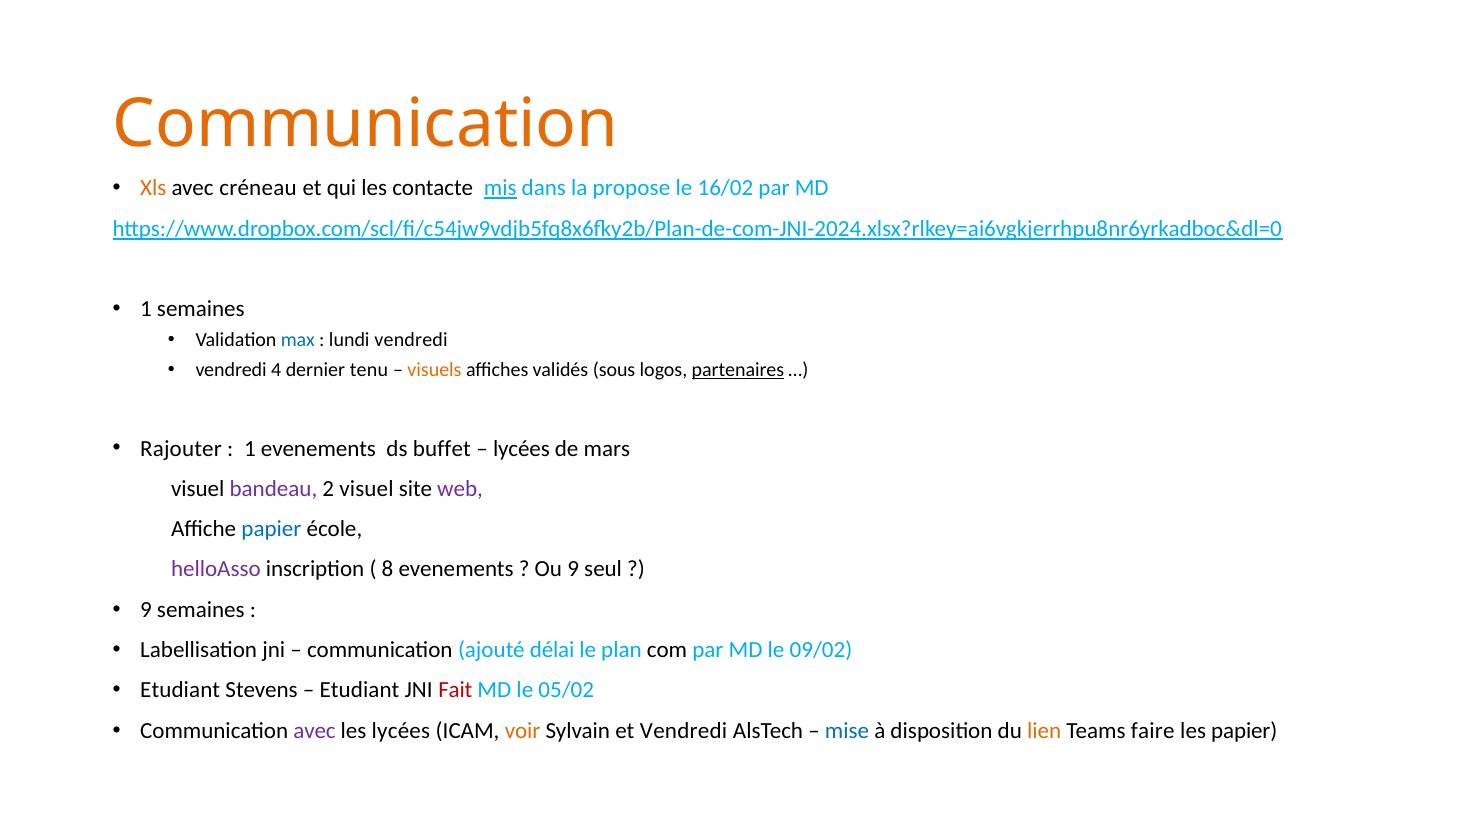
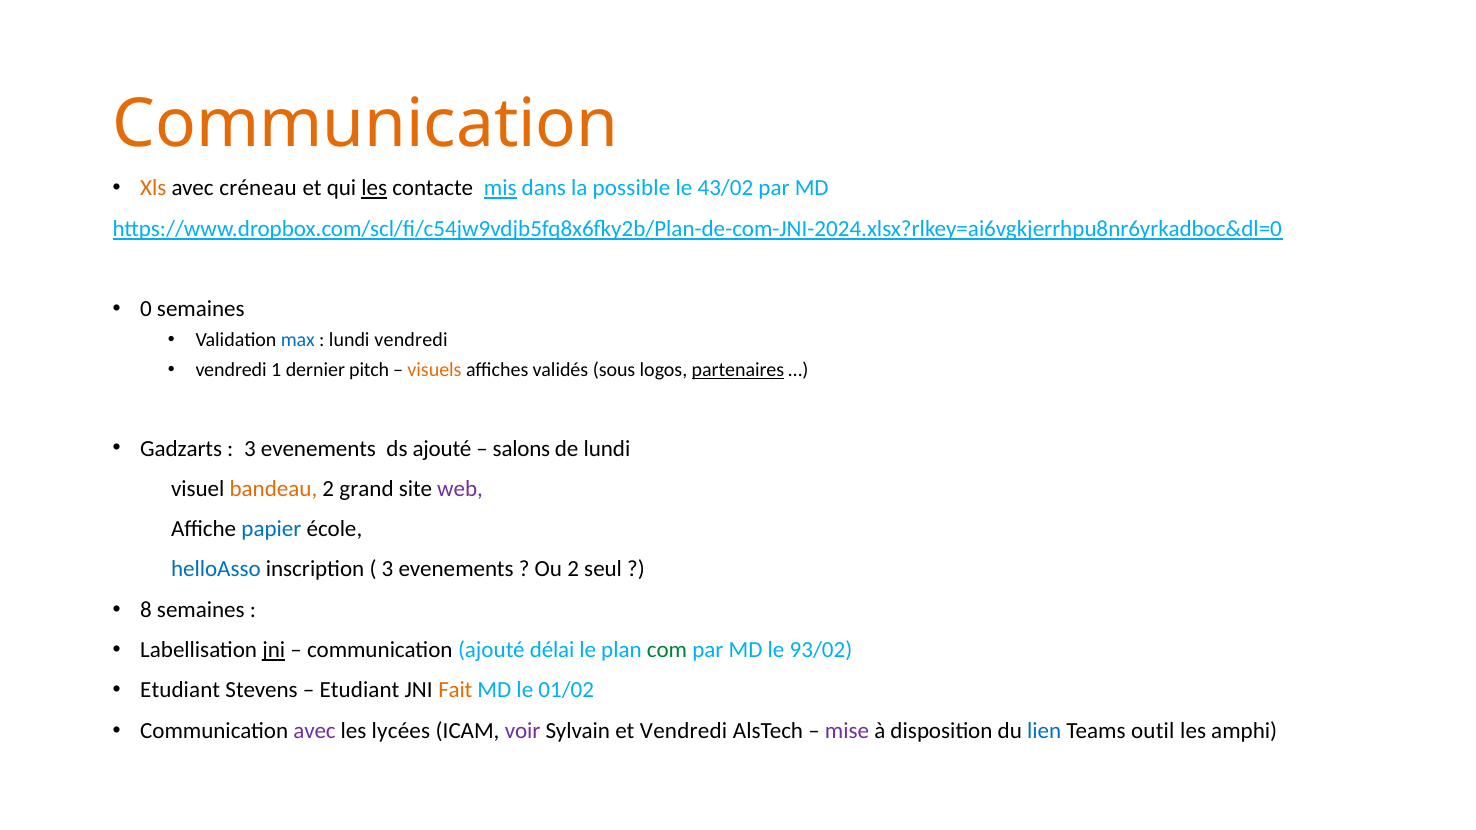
les underline: none -> present (374, 188)
propose: propose -> possible (631, 188)
16/02: 16/02 -> 43/02 (725, 188)
1: 1 -> 0 (146, 309)
4: 4 -> 1 (276, 370)
tenu: tenu -> pitch (369, 370)
Rajouter: Rajouter -> Gadzarts (181, 449)
1: 1 -> 3 (250, 449)
ds buffet: buffet -> ajouté (442, 449)
lycées: lycées -> salons (521, 449)
de mars: mars -> lundi (607, 449)
bandeau colour: purple -> orange (273, 489)
2 visuel: visuel -> grand (367, 489)
helloAsso colour: purple -> blue (216, 570)
8: 8 -> 3 (388, 570)
Ou 9: 9 -> 2 (573, 570)
9: 9 -> 8 (146, 610)
jni underline: none -> present (274, 650)
com colour: black -> green (667, 650)
09/02: 09/02 -> 93/02 (821, 650)
Fait colour: red -> orange (455, 690)
05/02: 05/02 -> 01/02 (566, 690)
voir colour: orange -> purple (523, 731)
mise colour: blue -> purple (847, 731)
lien colour: orange -> blue (1044, 731)
faire: faire -> outil (1153, 731)
les papier: papier -> amphi (1244, 731)
